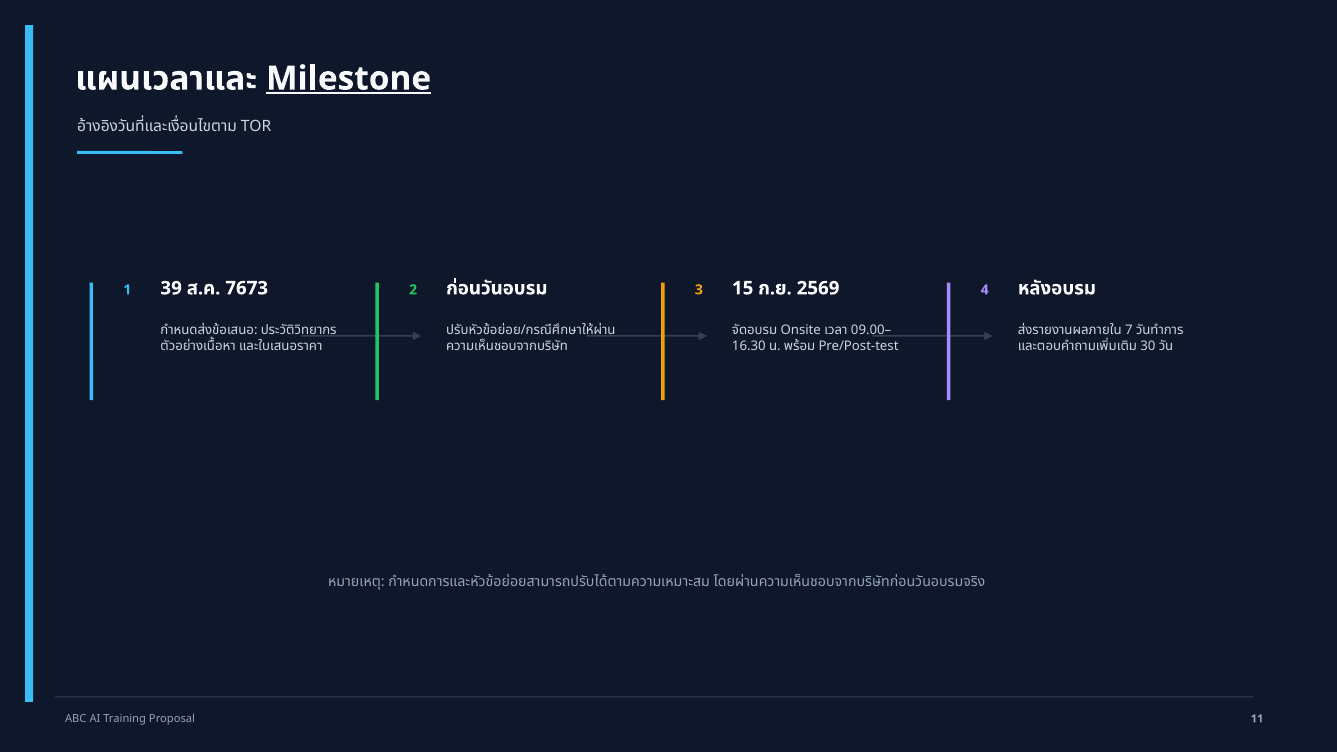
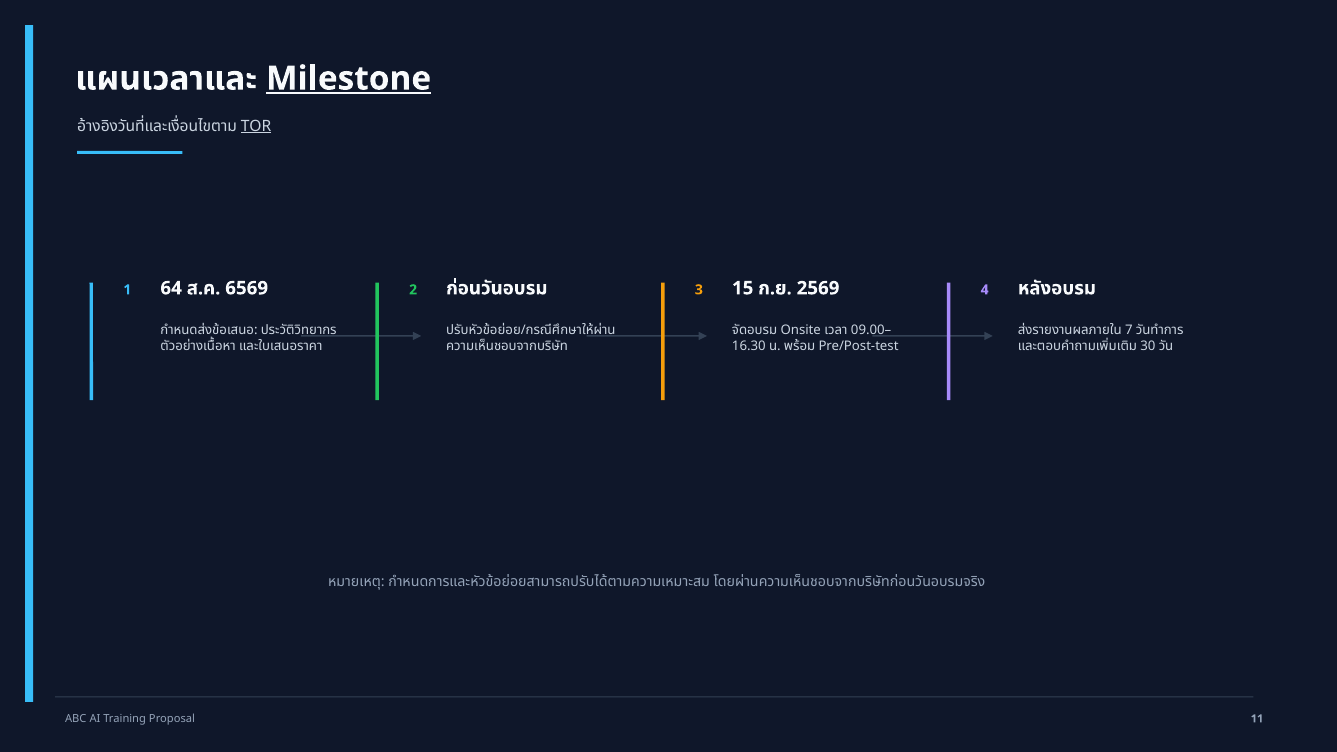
TOR underline: none -> present (256, 126)
39: 39 -> 64 (171, 288)
7673: 7673 -> 6569 (247, 288)
